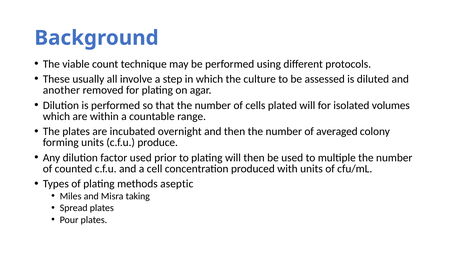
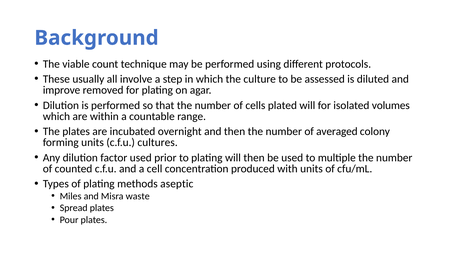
another: another -> improve (62, 90)
produce: produce -> cultures (158, 142)
taking: taking -> waste (138, 196)
